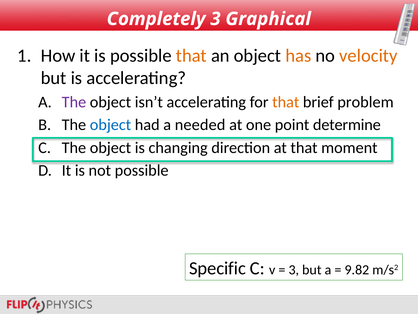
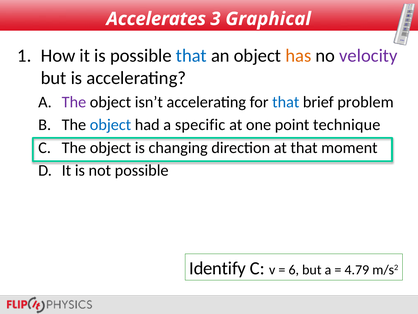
Completely: Completely -> Accelerates (156, 19)
that colour: orange -> blue (191, 56)
velocity colour: orange -> purple (368, 56)
that colour: orange -> blue (286, 102)
needed: needed -> specific (200, 125)
determine: determine -> technique (347, 125)
Specific: Specific -> Identify (218, 268)
3: 3 -> 6 (294, 269)
9.82: 9.82 -> 4.79 (357, 269)
